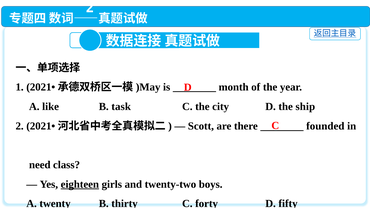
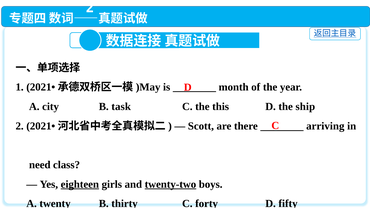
like: like -> city (51, 107)
city: city -> this (221, 107)
founded: founded -> arriving (325, 126)
twenty-two underline: none -> present (170, 184)
